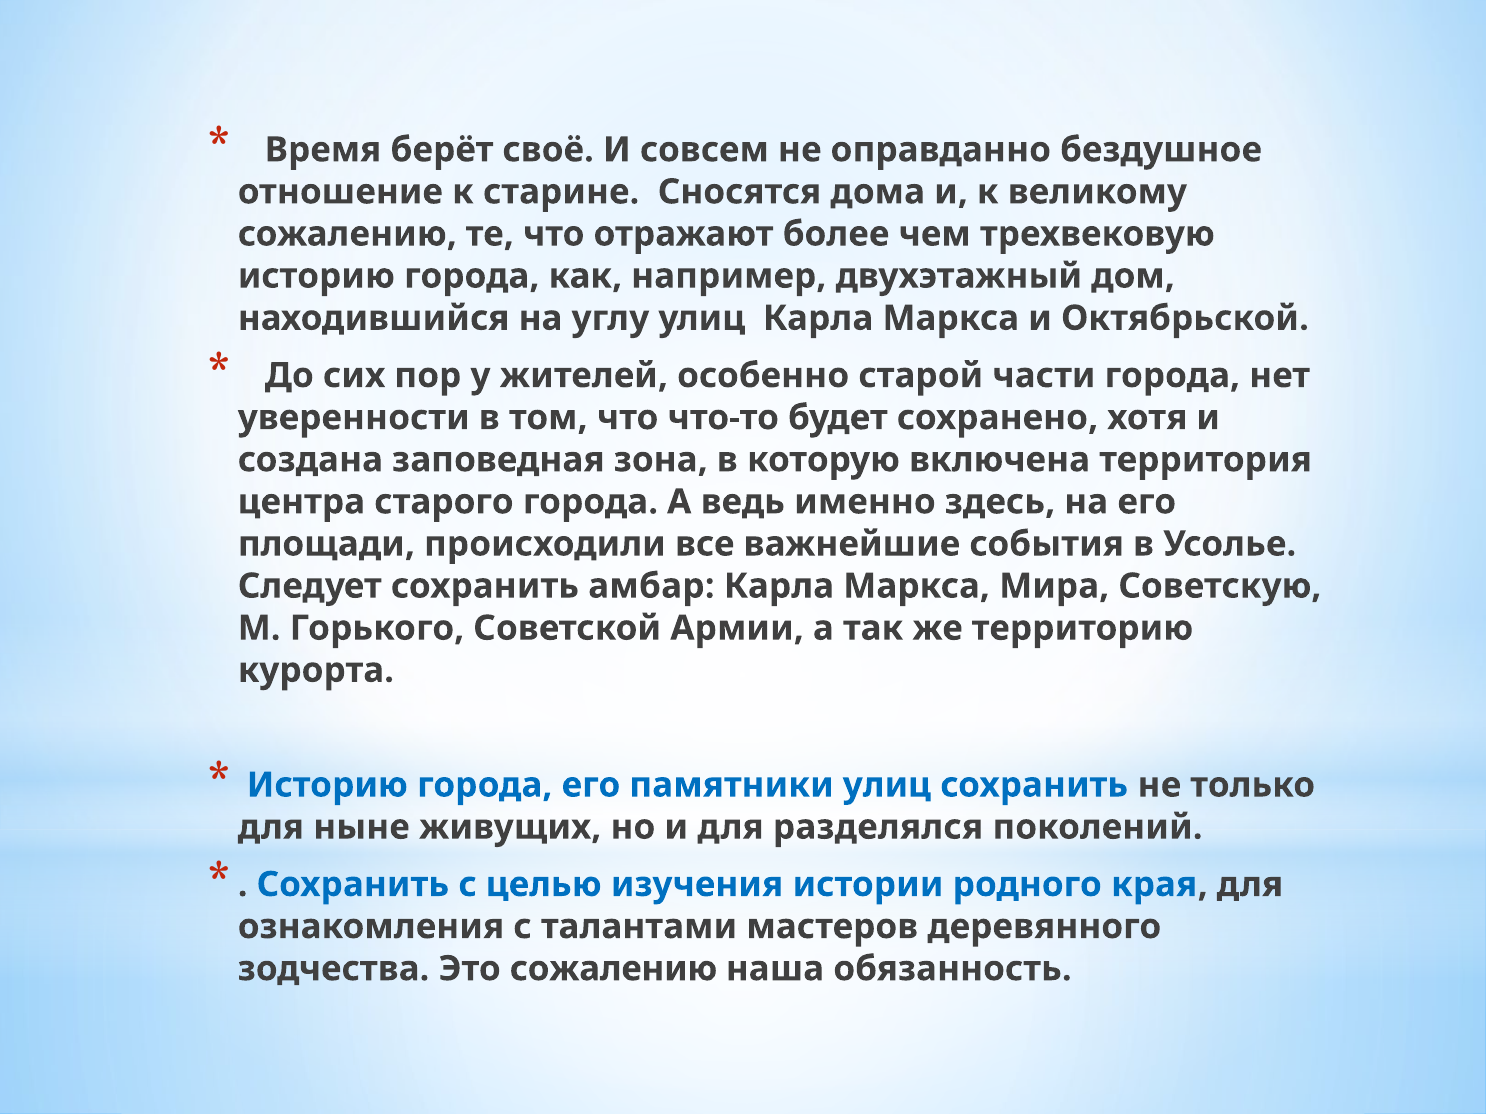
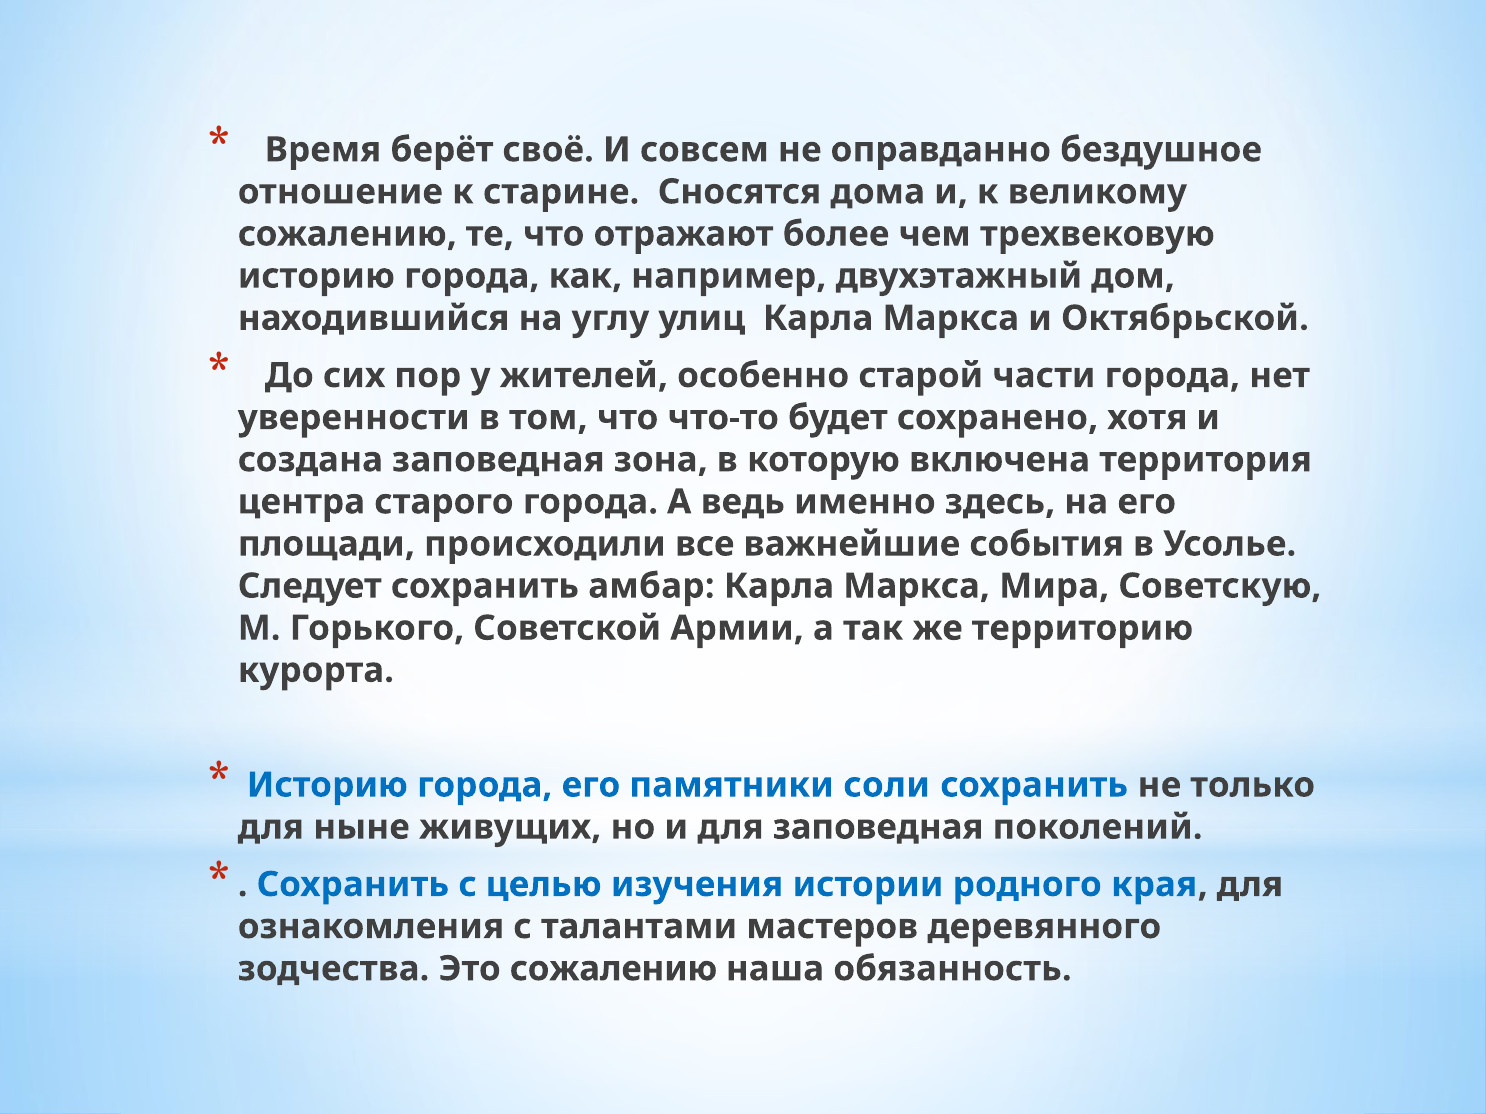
памятники улиц: улиц -> соли (887, 785)
для разделялся: разделялся -> заповедная (878, 827)
